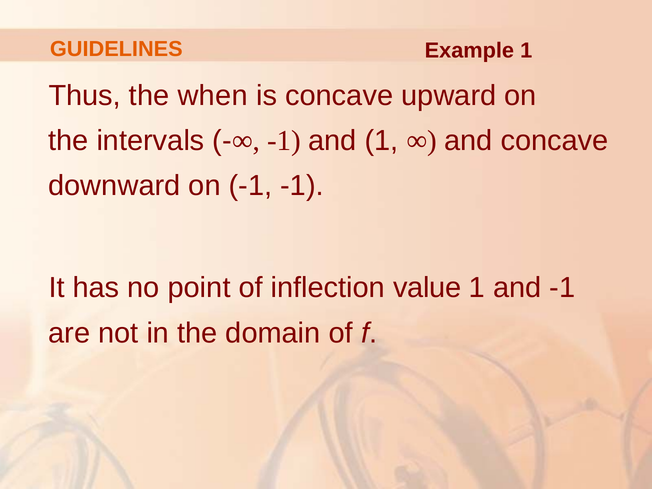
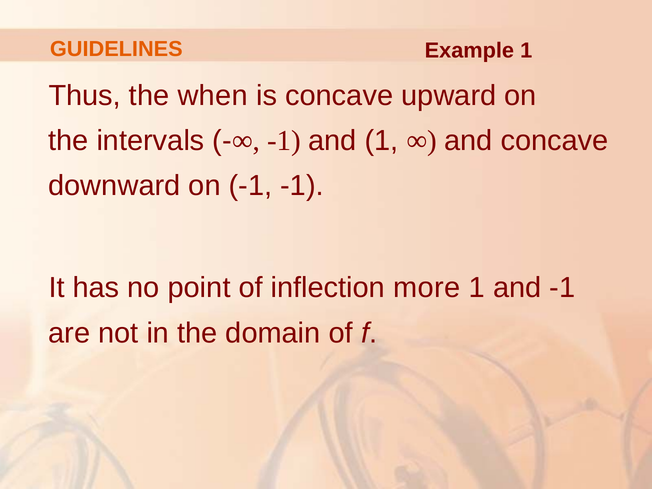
value: value -> more (427, 288)
